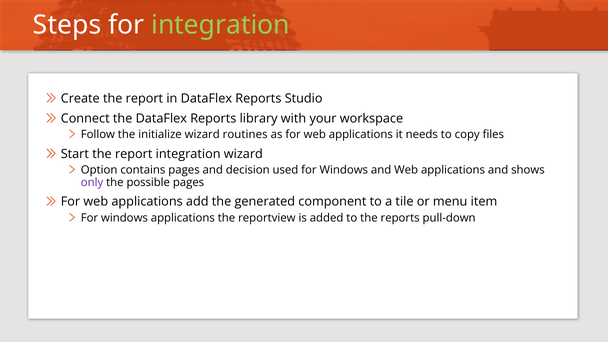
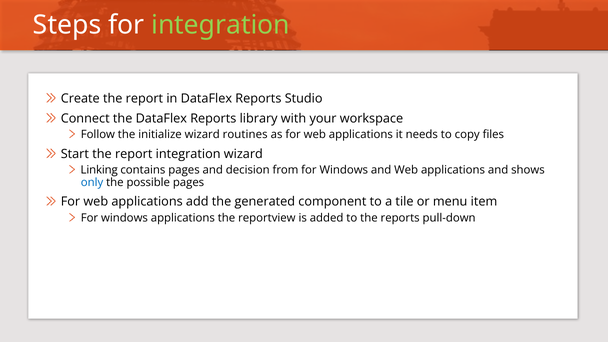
Option: Option -> Linking (99, 170)
used: used -> from (285, 170)
only colour: purple -> blue (92, 182)
